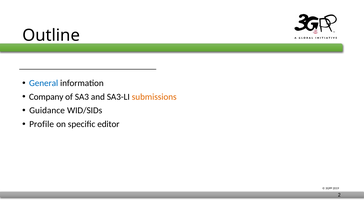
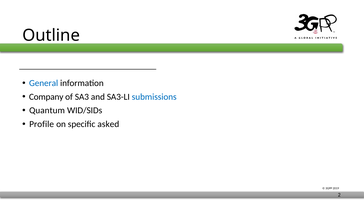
submissions colour: orange -> blue (154, 97)
Guidance: Guidance -> Quantum (47, 110)
editor: editor -> asked (108, 124)
